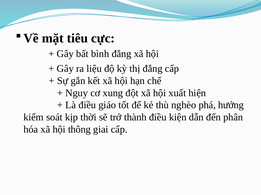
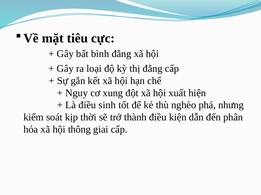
liệu: liệu -> loại (94, 69)
giáo: giáo -> sinh (107, 105)
hưởng: hưởng -> nhưng (231, 105)
